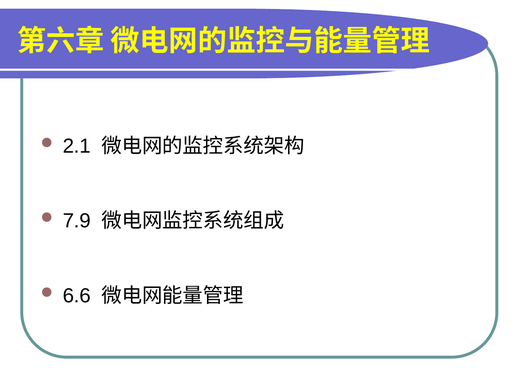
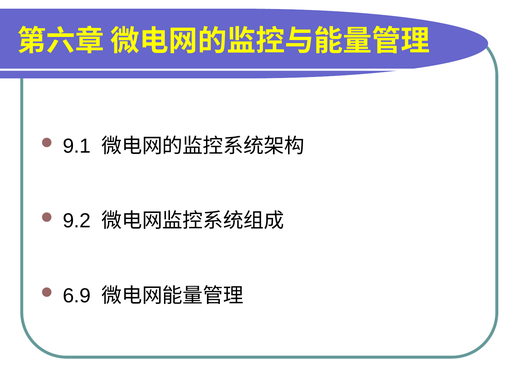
2.1: 2.1 -> 9.1 (77, 146)
7.9: 7.9 -> 9.2 (77, 221)
6.6: 6.6 -> 6.9 (77, 296)
